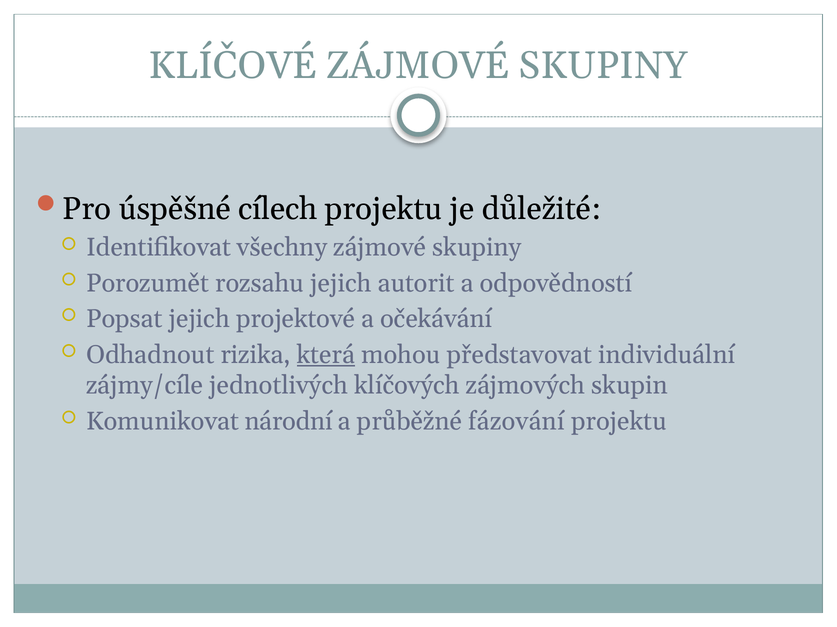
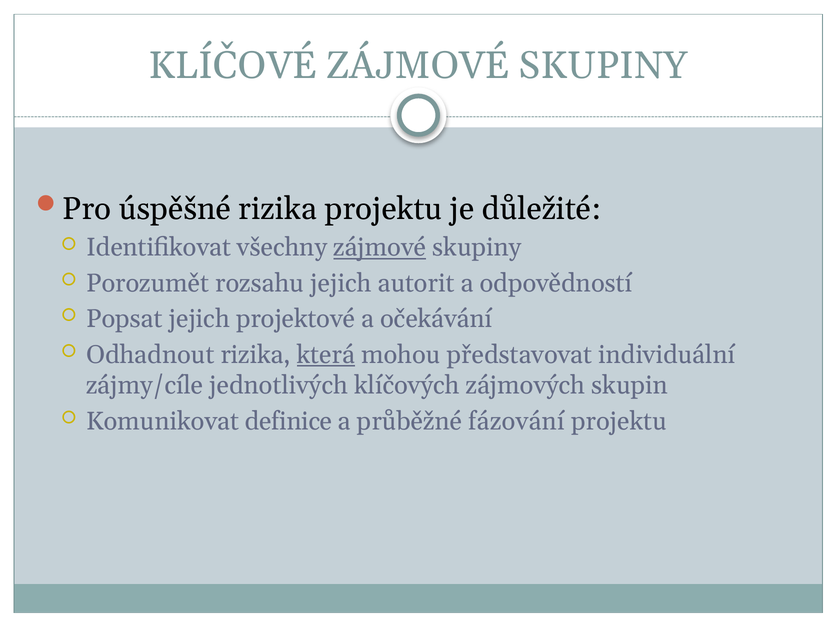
úspěšné cílech: cílech -> rizika (278, 209)
zájmové underline: none -> present (380, 248)
národní: národní -> definice (289, 422)
